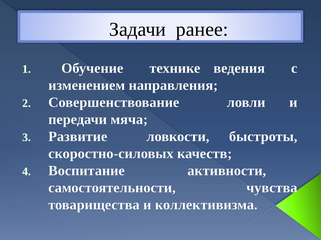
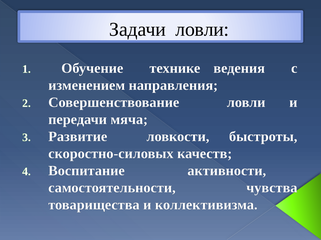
Задачи ранее: ранее -> ловли (202, 30)
